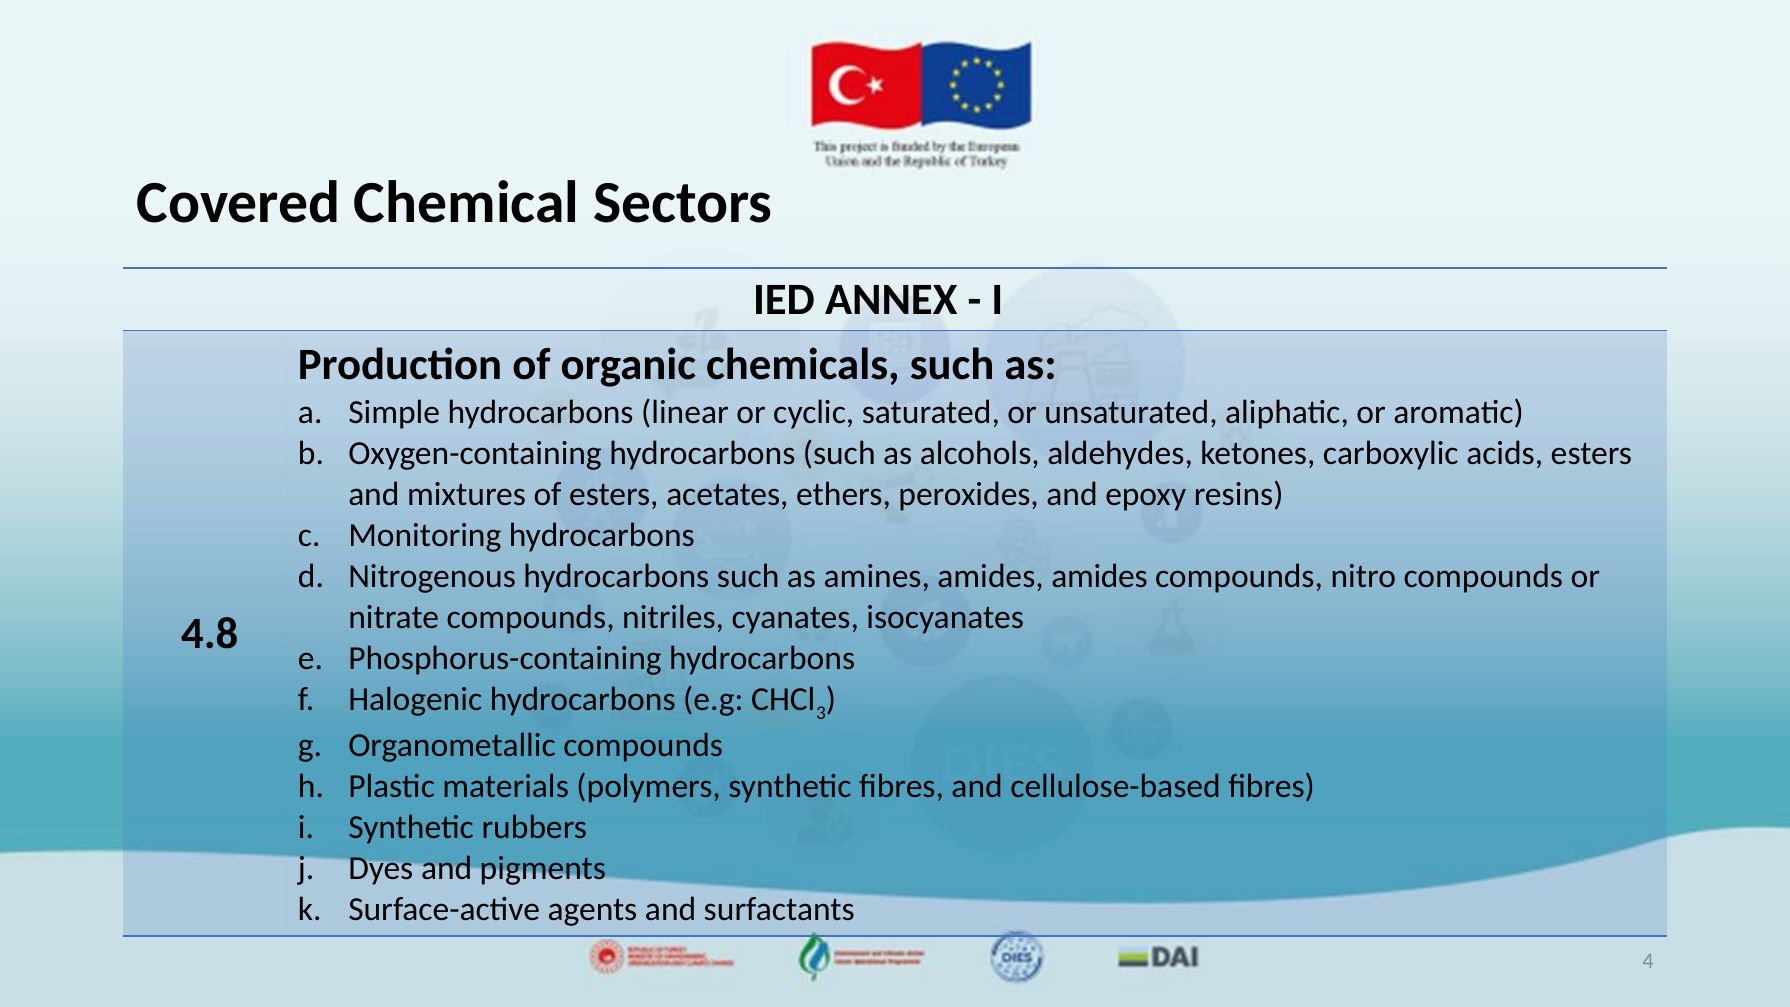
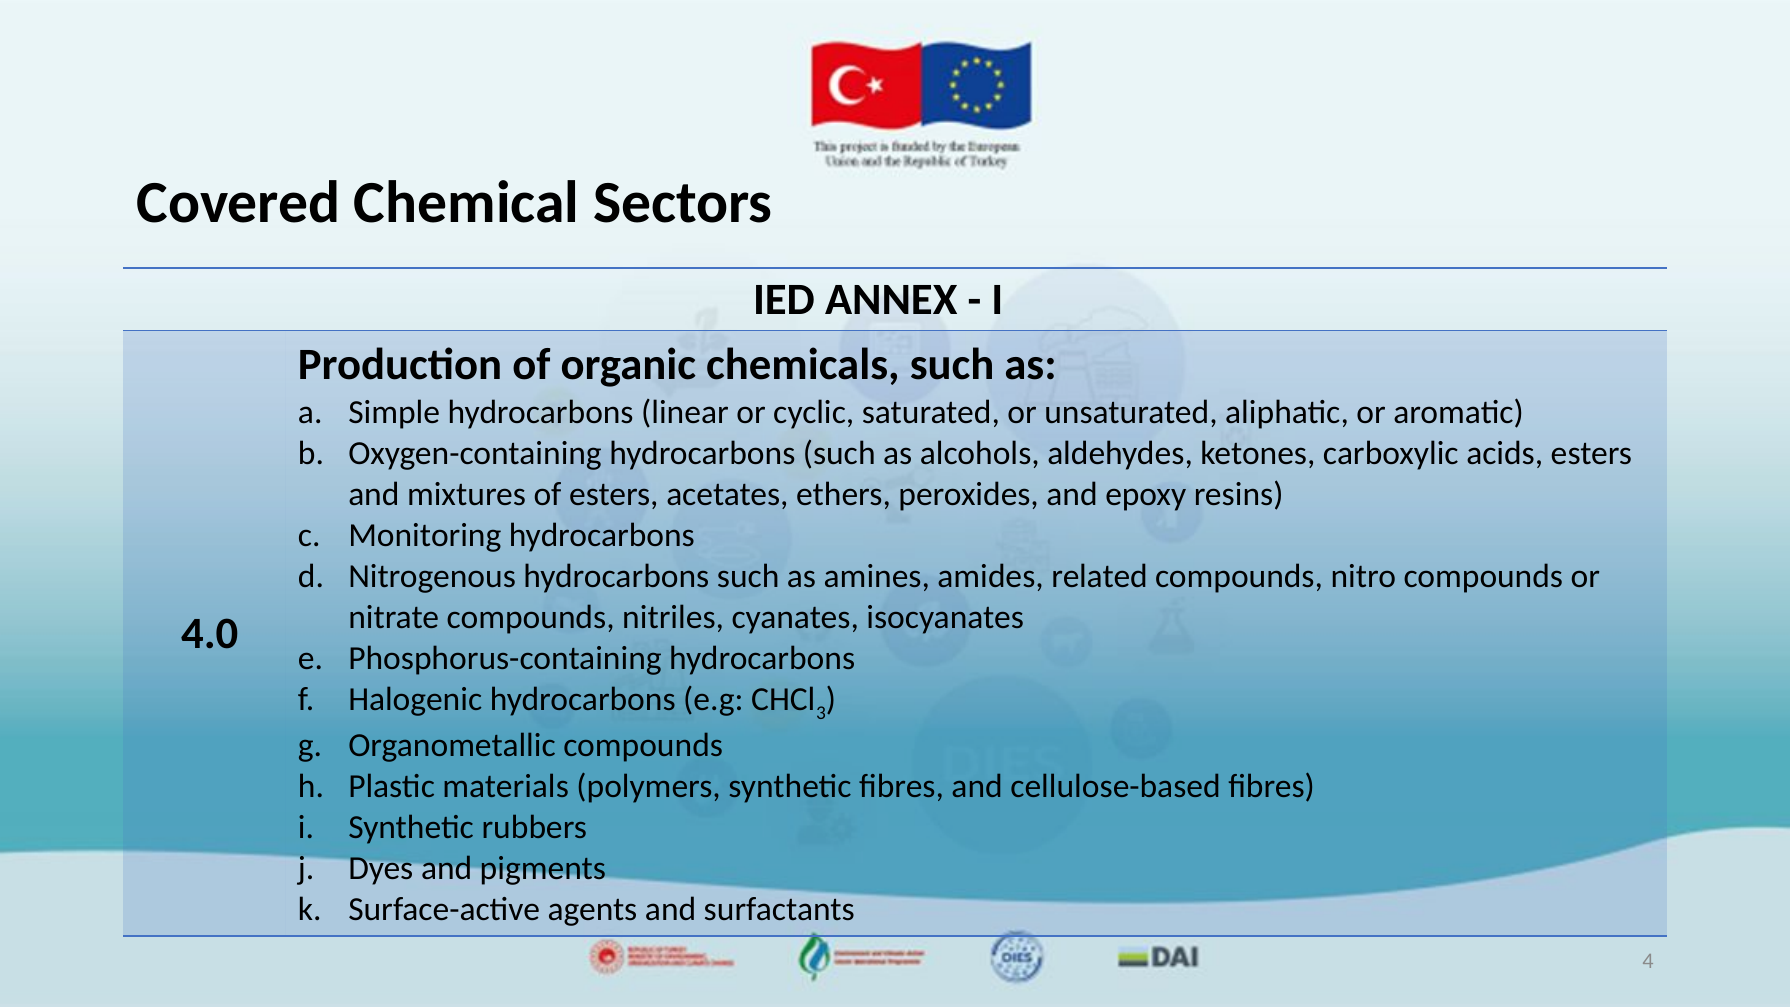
amides amides: amides -> related (1099, 577)
4.8: 4.8 -> 4.0 (210, 634)
